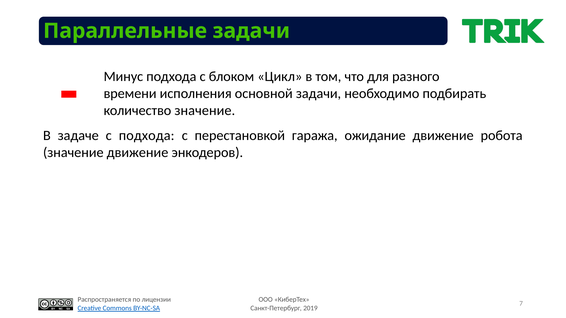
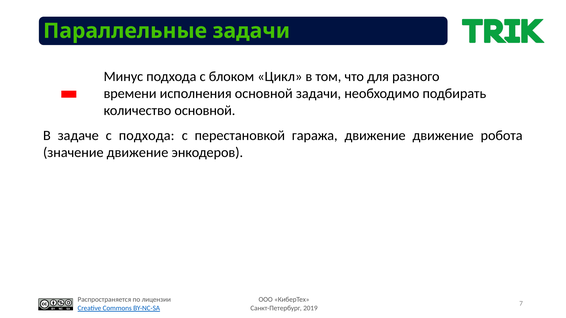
количество значение: значение -> основной (205, 111)
гаража ожидание: ожидание -> движение (375, 136)
